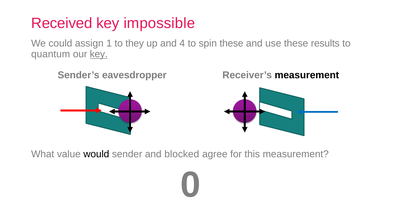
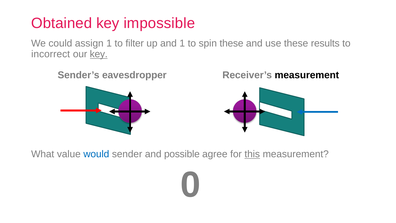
Received: Received -> Obtained (62, 23)
they: they -> filter (135, 43)
and 4: 4 -> 1 (182, 43)
quantum: quantum -> incorrect (51, 54)
would colour: black -> blue (96, 154)
blocked: blocked -> possible (182, 154)
this underline: none -> present (252, 154)
